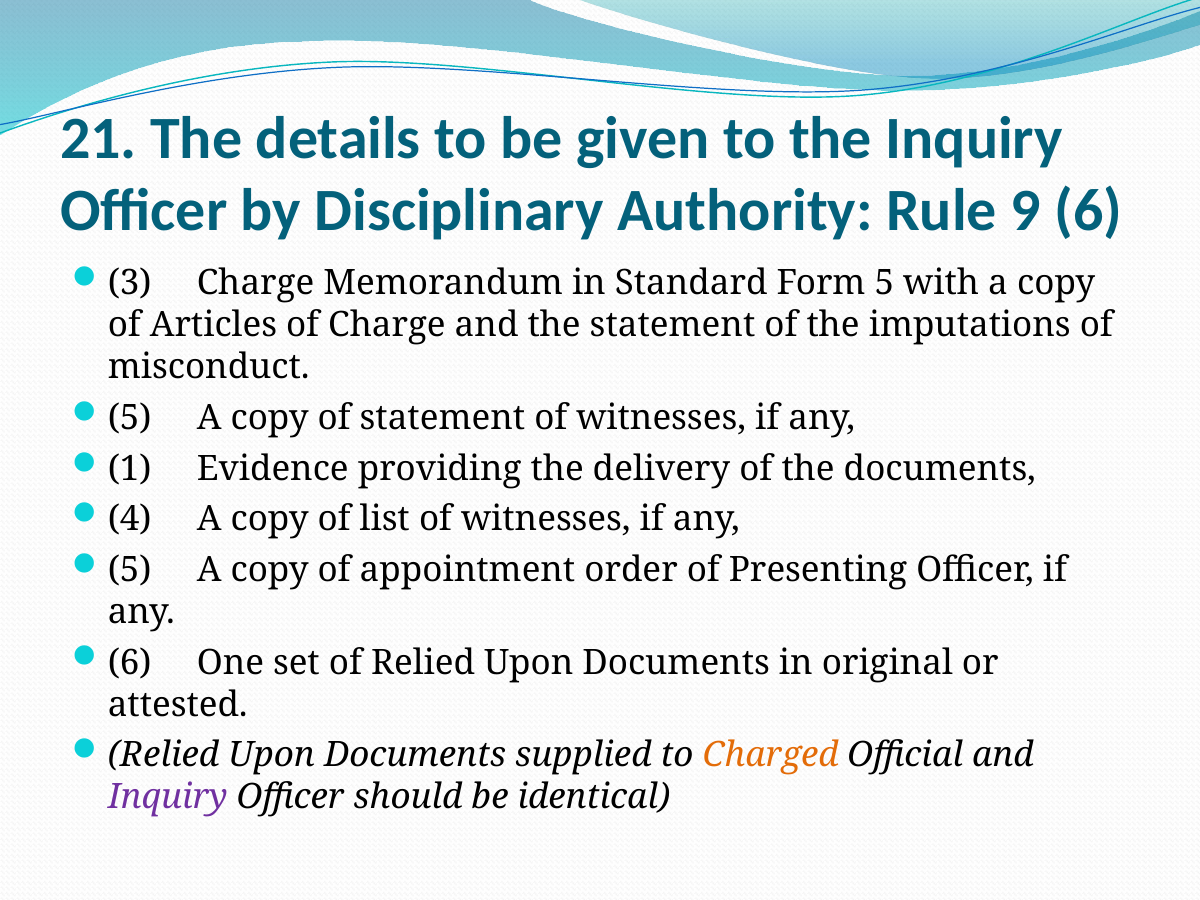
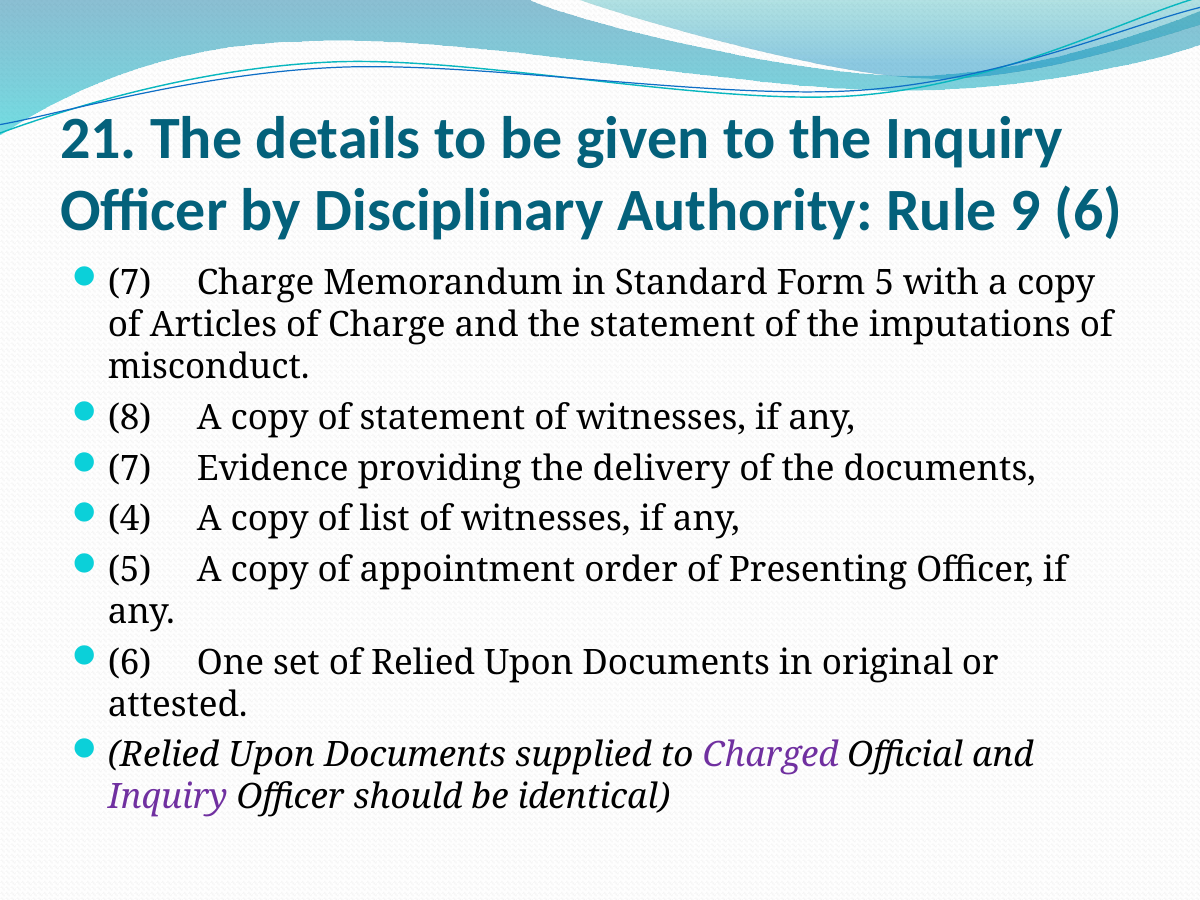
3: 3 -> 7 (130, 283)
5: 5 -> 8 (130, 418)
1: 1 -> 7 (130, 469)
Charged colour: orange -> purple (771, 755)
